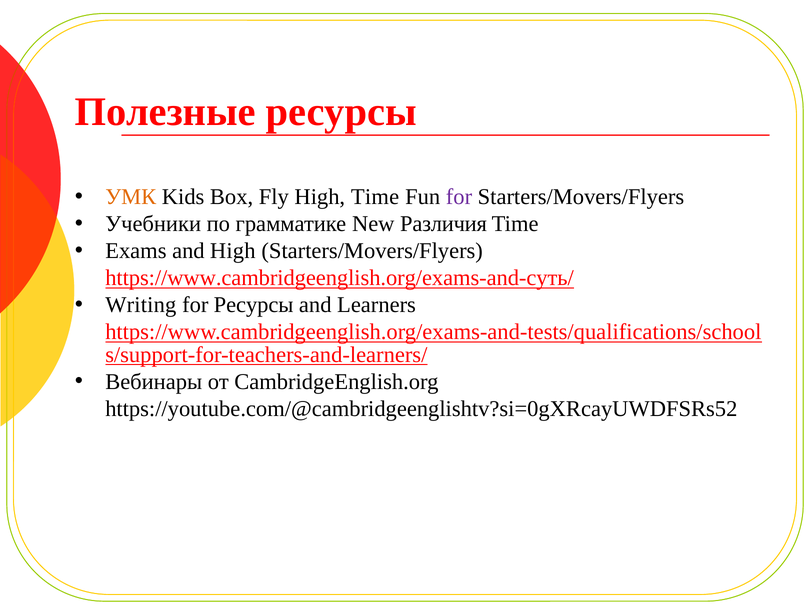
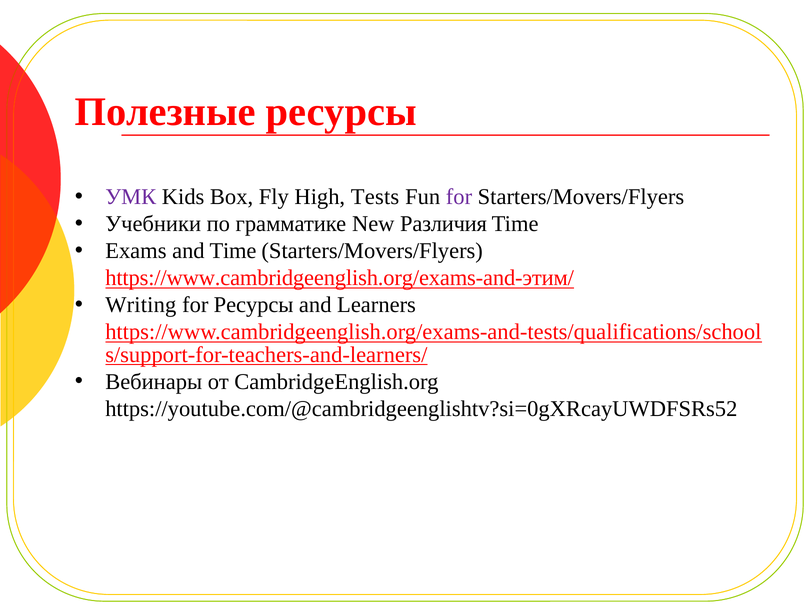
УМК colour: orange -> purple (131, 197)
High Time: Time -> Tests (375, 197)
and High: High -> Time (233, 251)
https://www.cambridgeenglish.org/exams-and-суть/: https://www.cambridgeenglish.org/exams-and-суть/ -> https://www.cambridgeenglish.org/exams-and-этим/ (340, 278)
